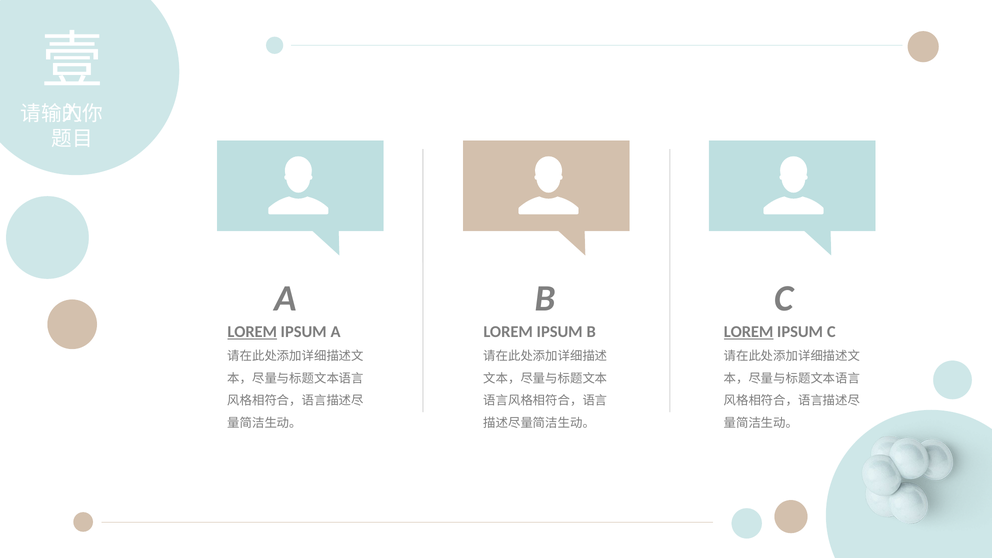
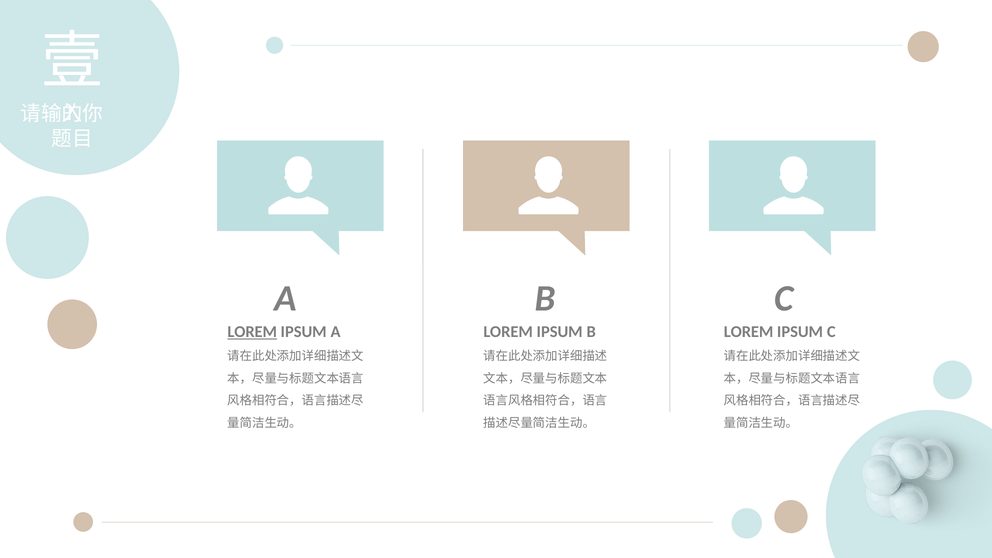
LOREM underline: present -> none (749, 332)
